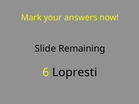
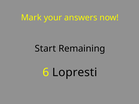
Slide: Slide -> Start (45, 49)
